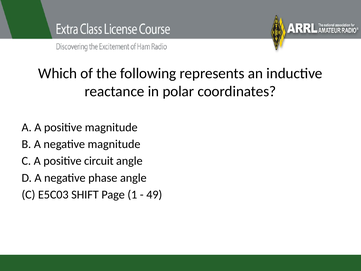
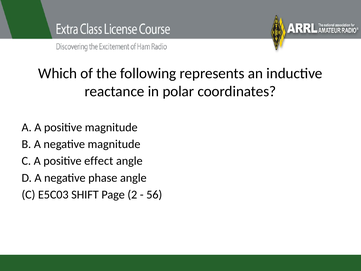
circuit: circuit -> effect (99, 161)
1: 1 -> 2 (132, 195)
49: 49 -> 56 (154, 195)
